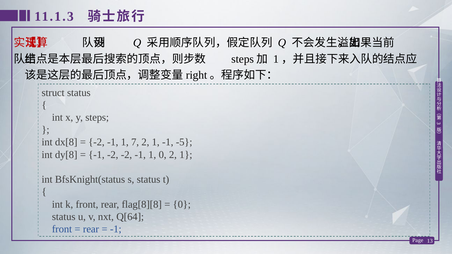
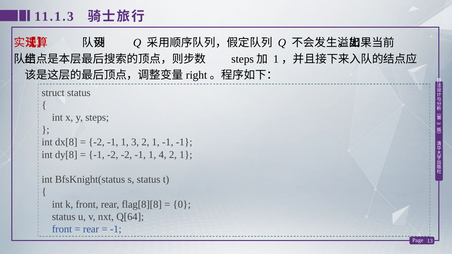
1 7: 7 -> 3 (135, 142)
-1 -5: -5 -> -1 (184, 142)
1 0: 0 -> 4 (163, 155)
